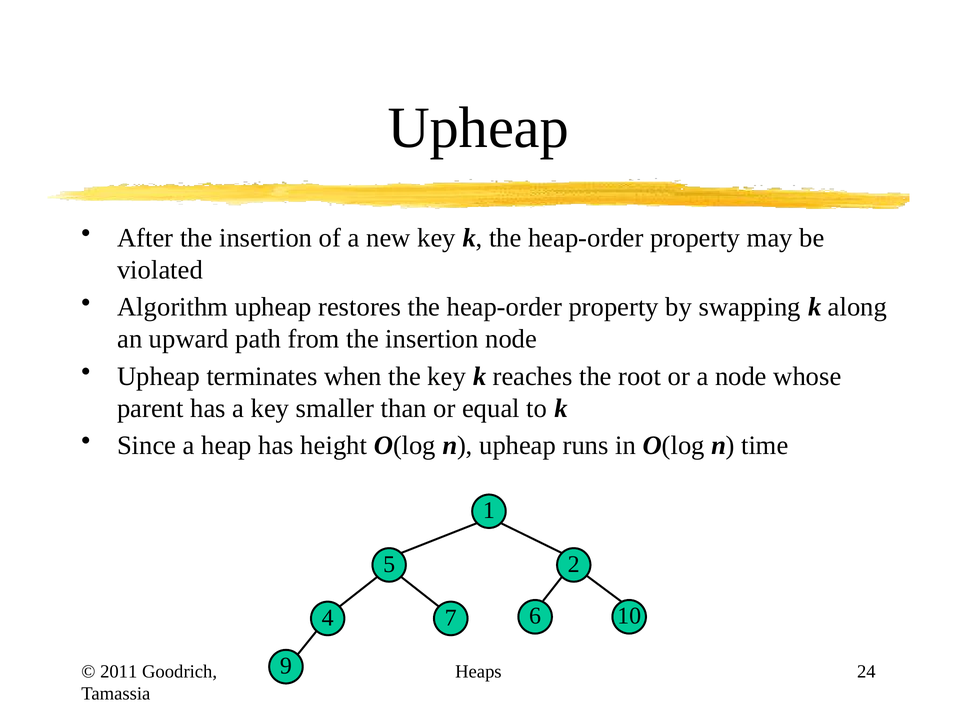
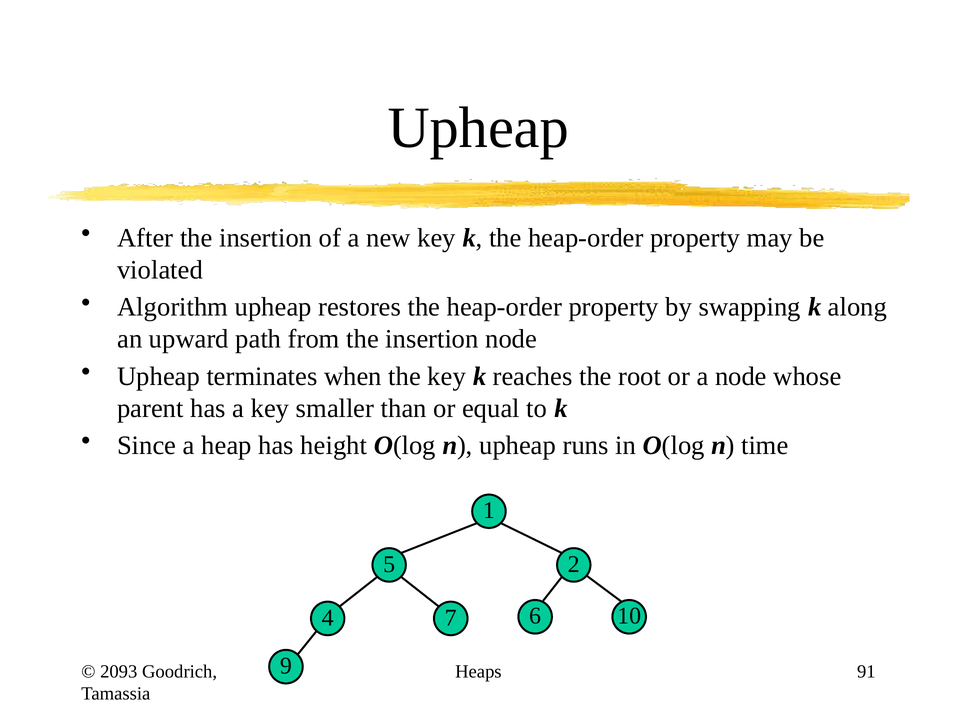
2011: 2011 -> 2093 (119, 671)
24: 24 -> 91 (866, 671)
